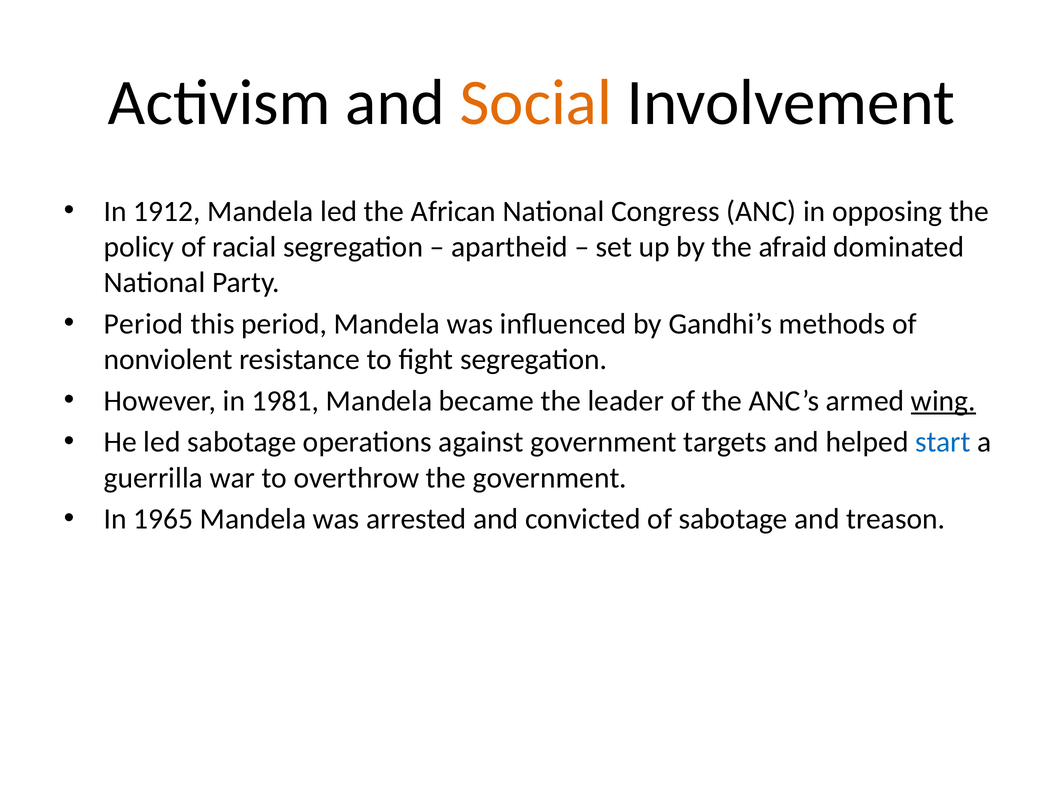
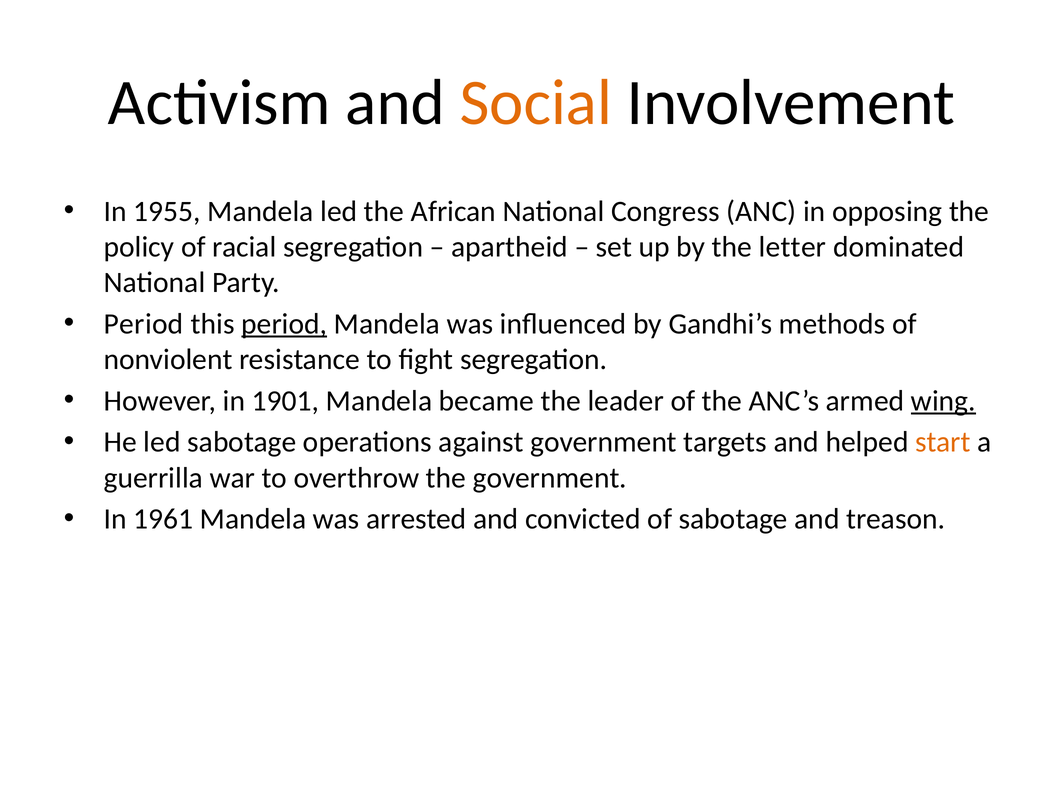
1912: 1912 -> 1955 (167, 211)
afraid: afraid -> letter (793, 247)
period underline: none -> present (284, 324)
1981: 1981 -> 1901 (286, 401)
start colour: blue -> orange (943, 442)
1965: 1965 -> 1961 (163, 519)
